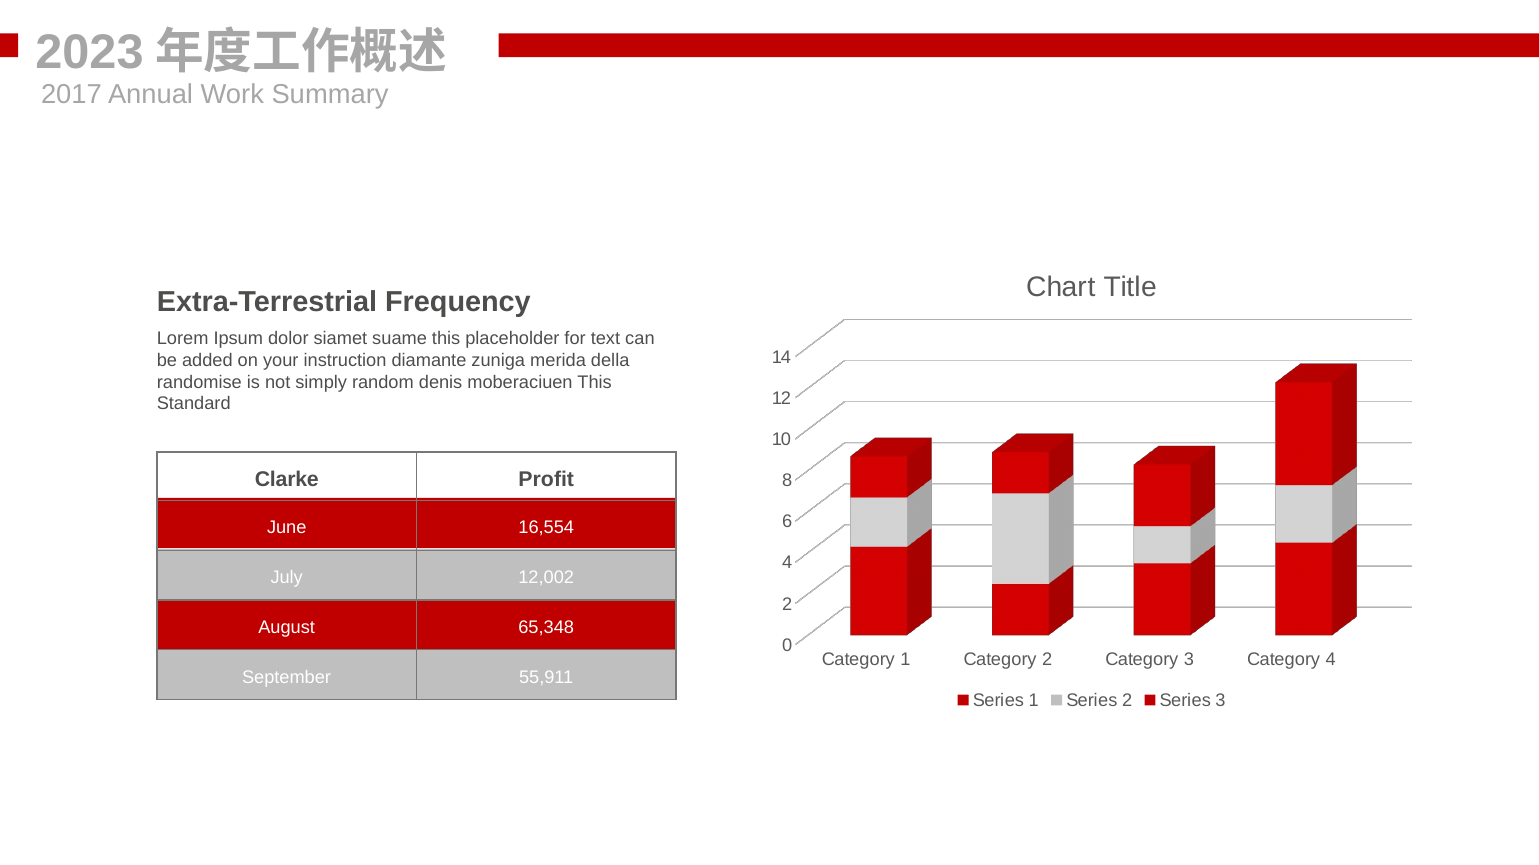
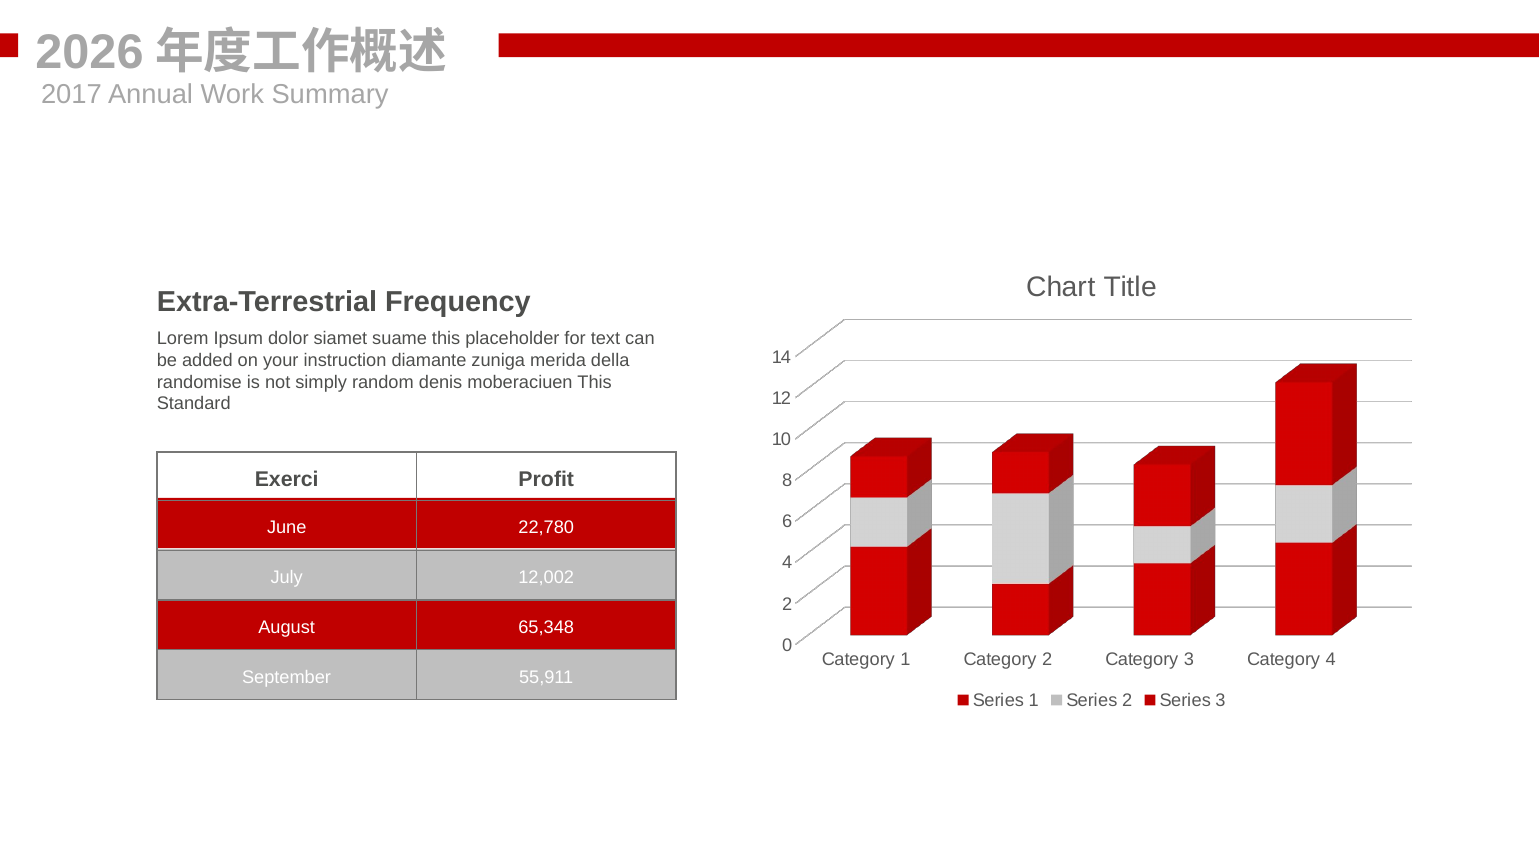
2023: 2023 -> 2026 (89, 52)
Clarke: Clarke -> Exerci (287, 479)
16,554: 16,554 -> 22,780 (546, 528)
